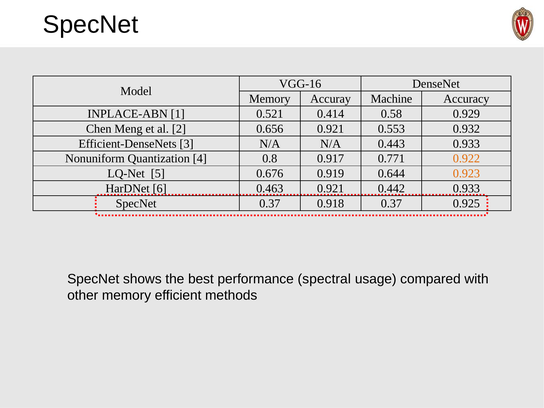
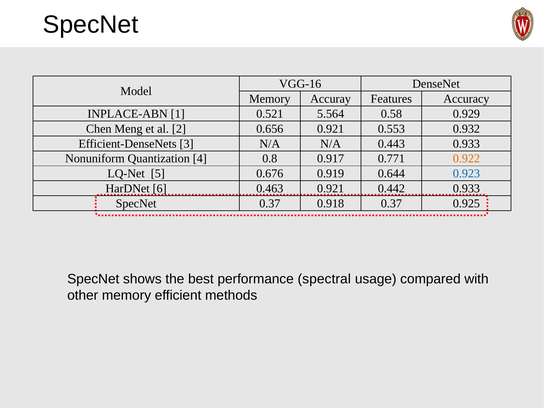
Machine: Machine -> Features (391, 99)
0.414: 0.414 -> 5.564 (331, 114)
0.923 colour: orange -> blue (466, 174)
